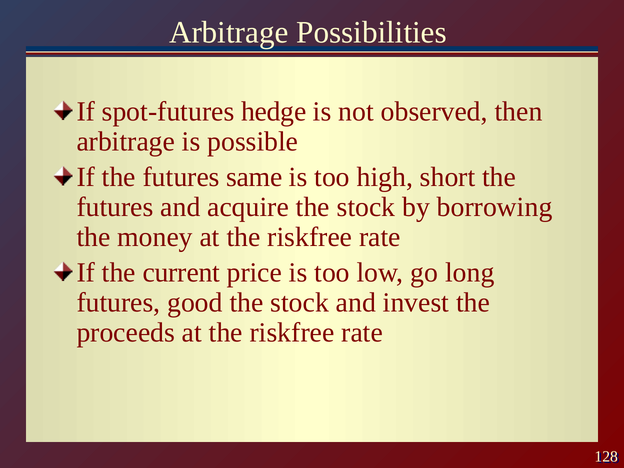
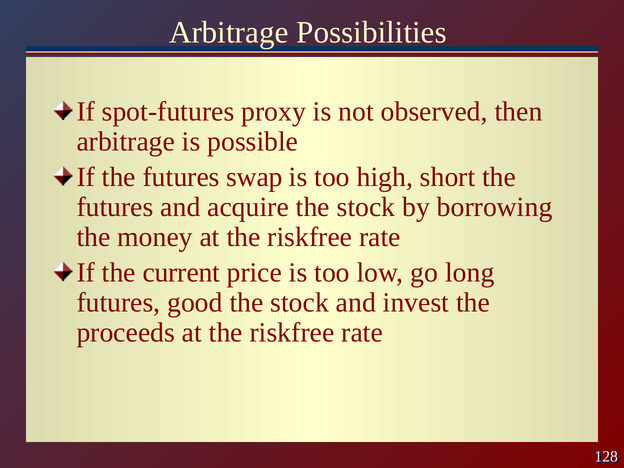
hedge: hedge -> proxy (274, 112)
same: same -> swap (254, 177)
